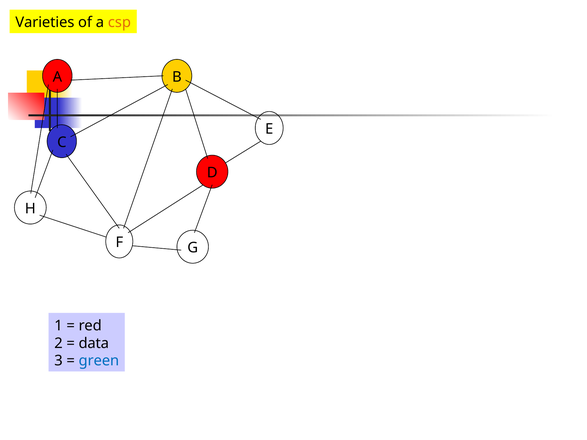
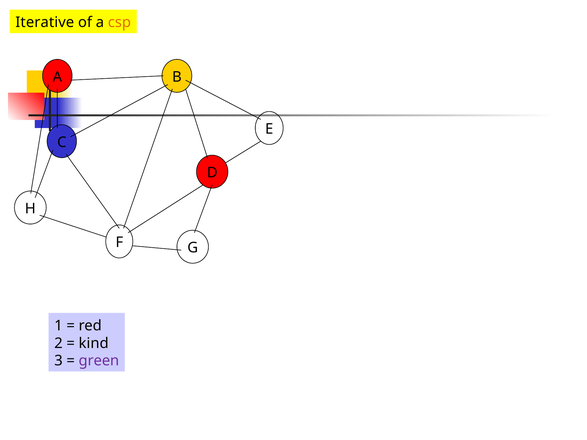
Varieties: Varieties -> Iterative (45, 22)
data: data -> kind (94, 343)
green colour: blue -> purple (99, 361)
